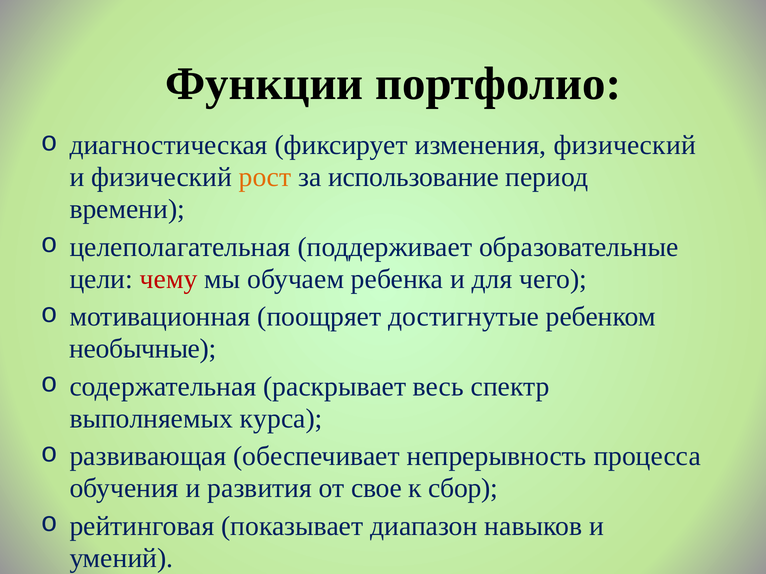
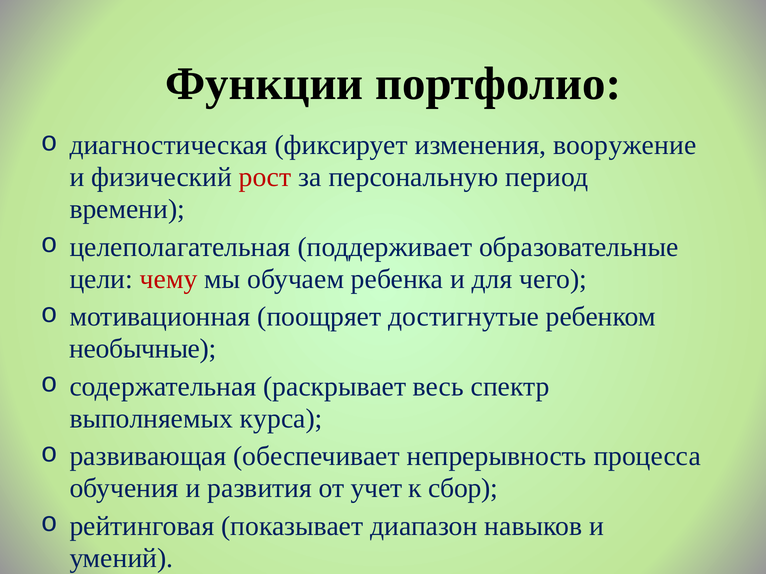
изменения физический: физический -> вооружение (625, 145)
рост colour: orange -> red (265, 177)
использование: использование -> персональную (414, 177)
свое: свое -> учет (377, 489)
